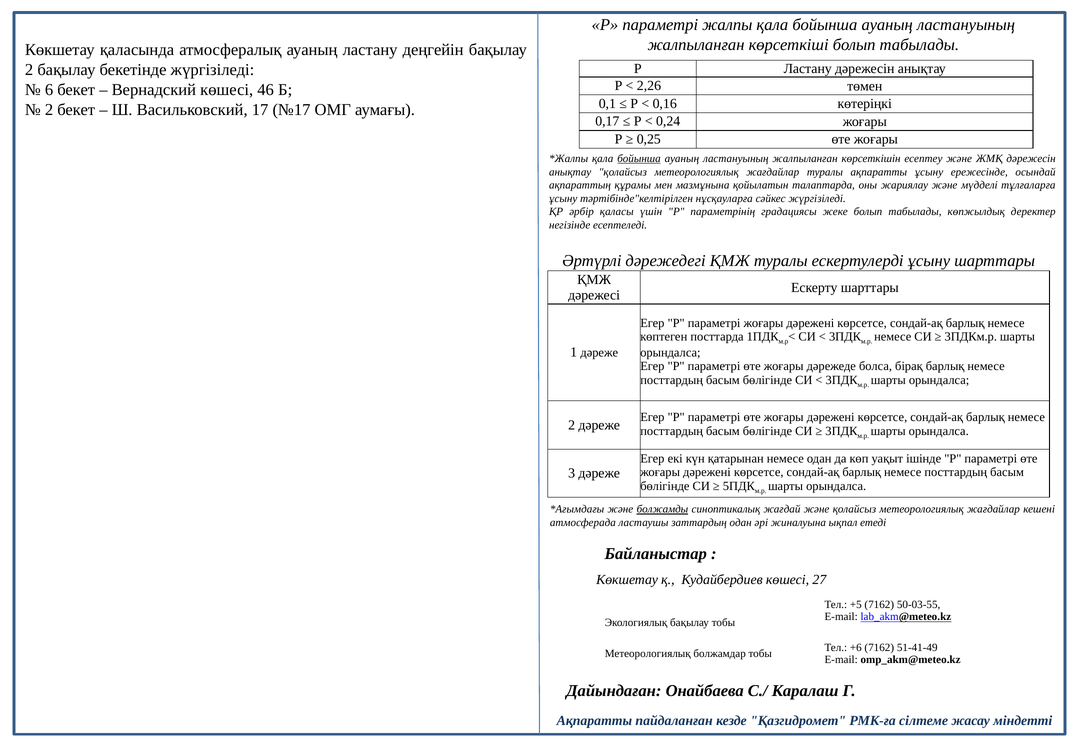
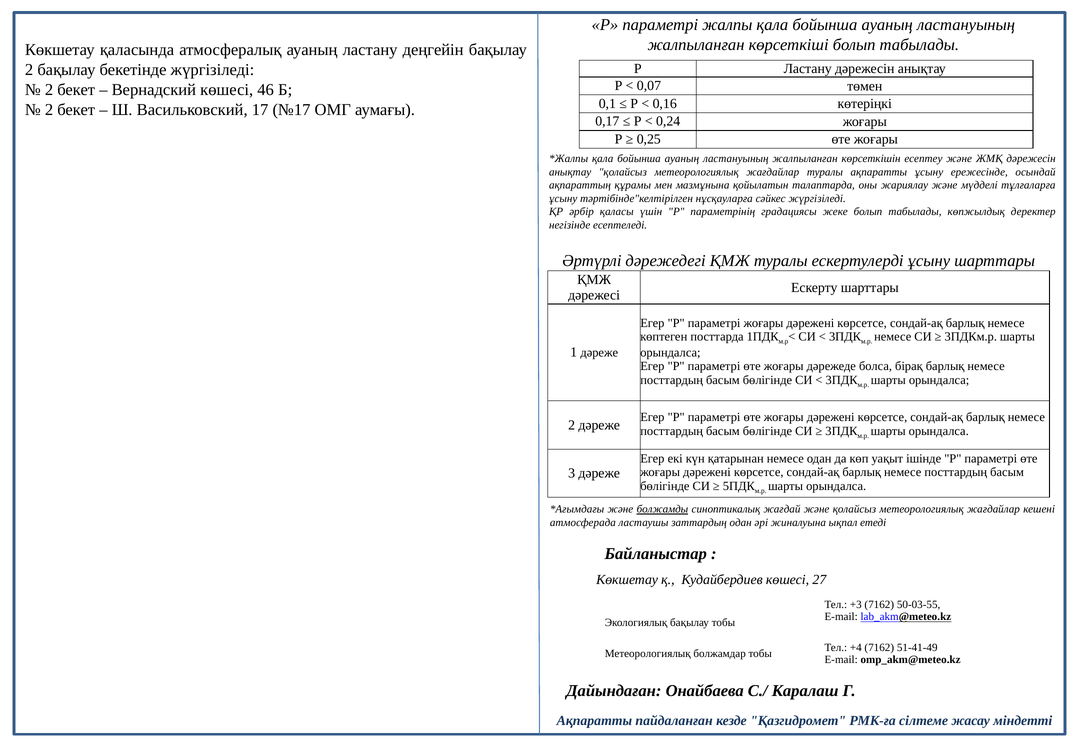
2,26: 2,26 -> 0,07 (649, 86)
6: 6 -> 2 (49, 90)
бойынша underline: present -> none (639, 159)
+5: +5 -> +3 (856, 604)
+6: +6 -> +4 (856, 648)
